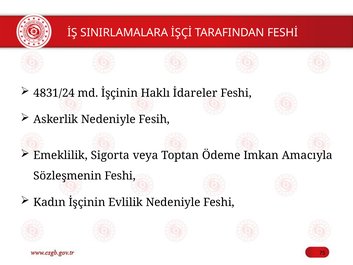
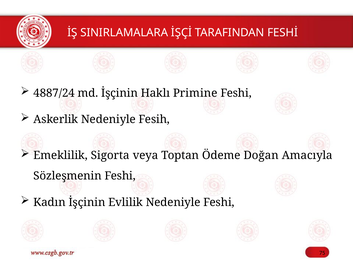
4831/24: 4831/24 -> 4887/24 (54, 93)
İdareler: İdareler -> Primine (195, 93)
Imkan: Imkan -> Doğan (261, 155)
